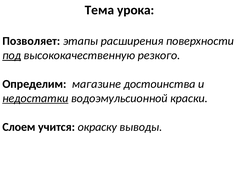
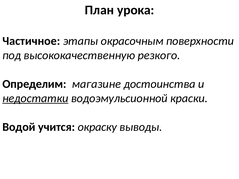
Тема: Тема -> План (99, 10)
Позволяет: Позволяет -> Частичное (31, 41)
расширения: расширения -> окрасочным (132, 41)
под underline: present -> none (12, 55)
Слоем: Слоем -> Водой (19, 127)
